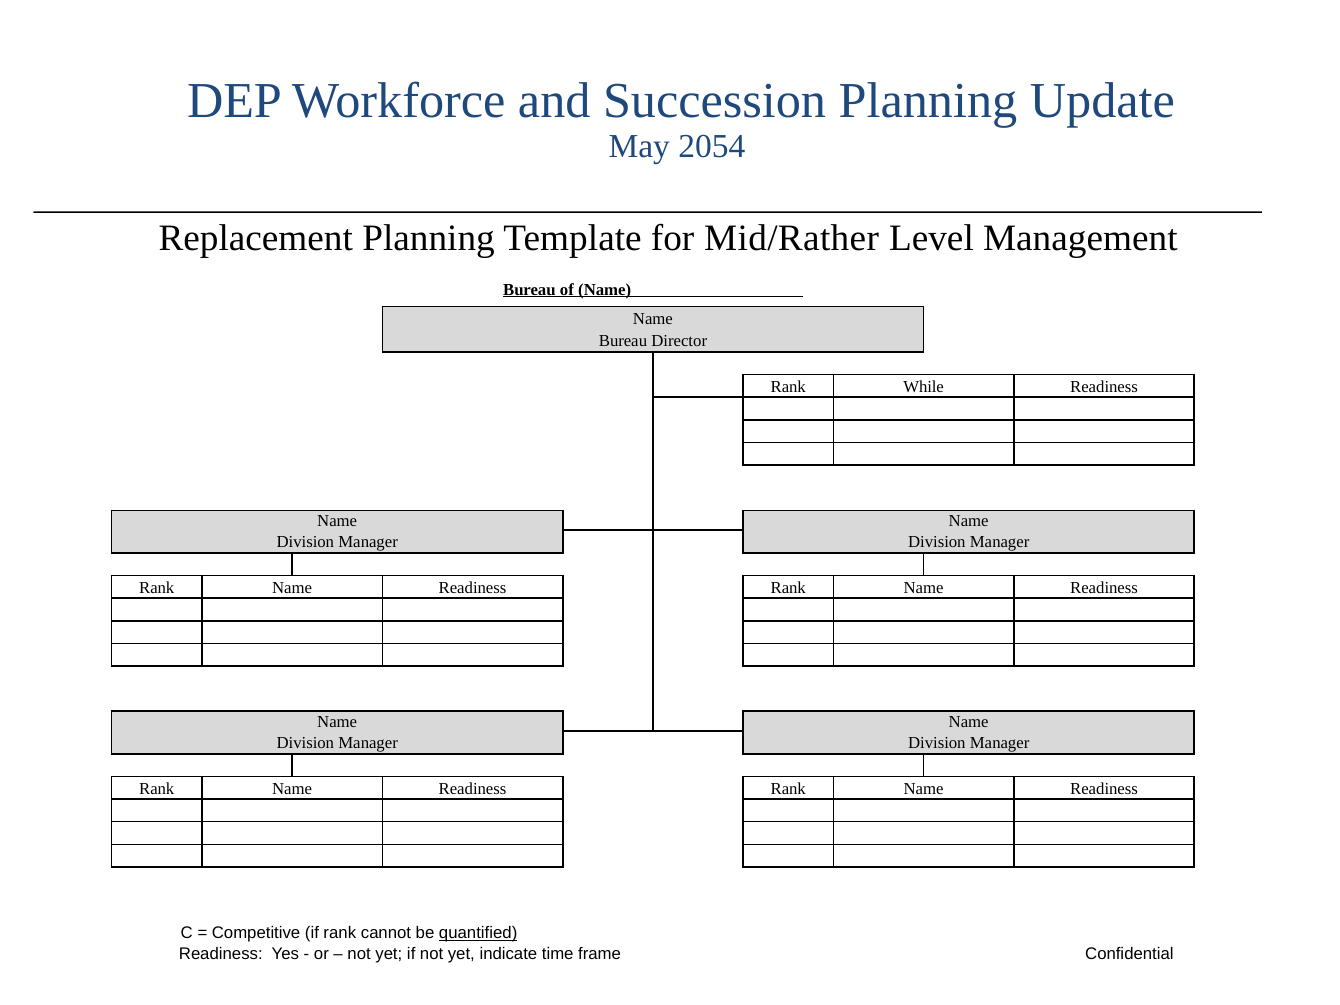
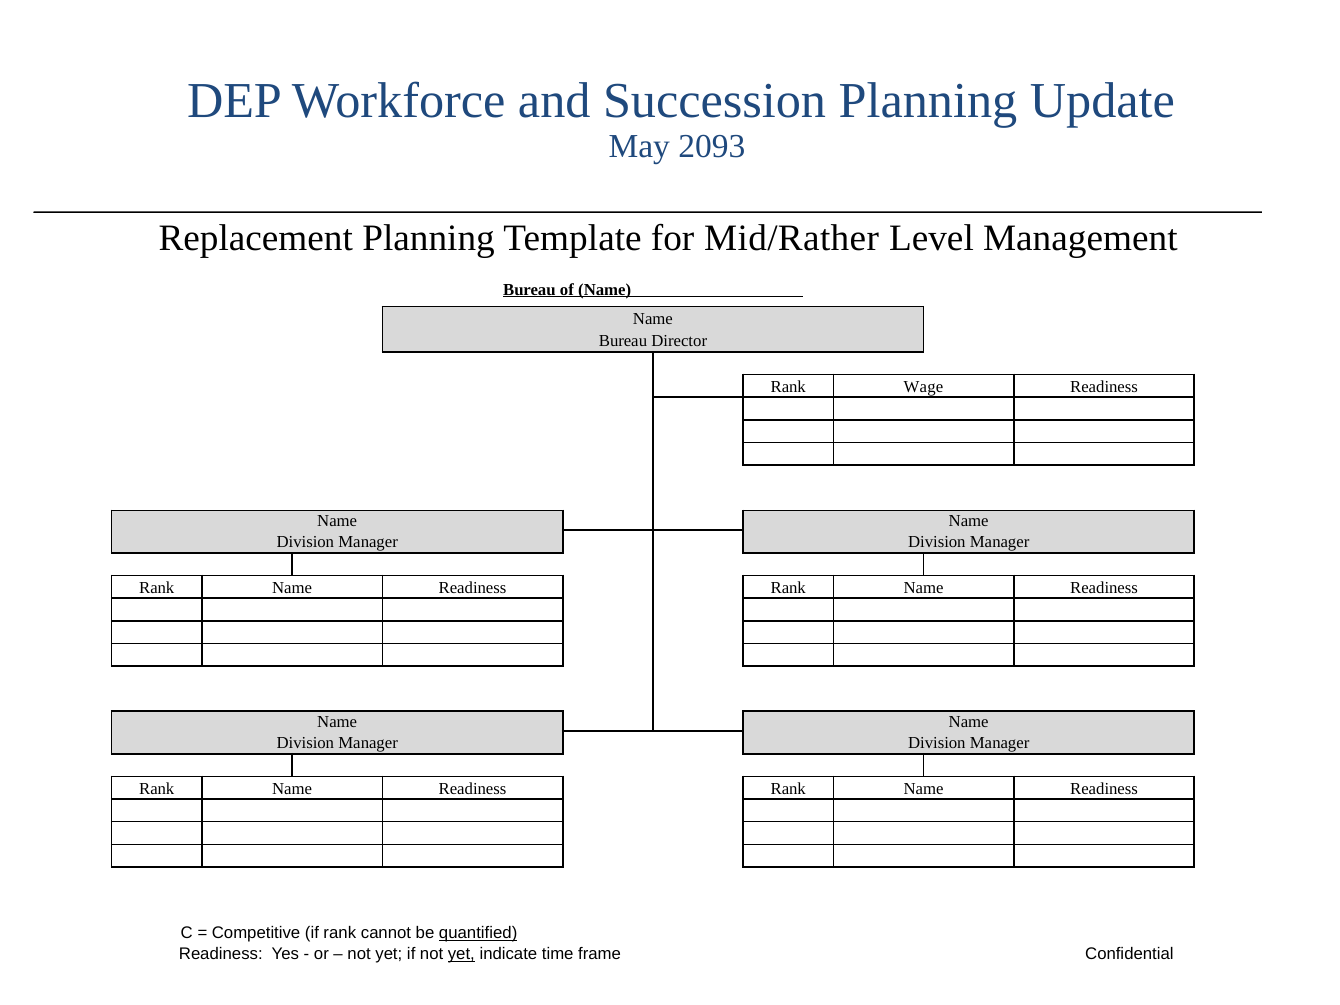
2054: 2054 -> 2093 (712, 147)
While: While -> Wage (923, 387)
yet underline: none -> present (461, 954)
